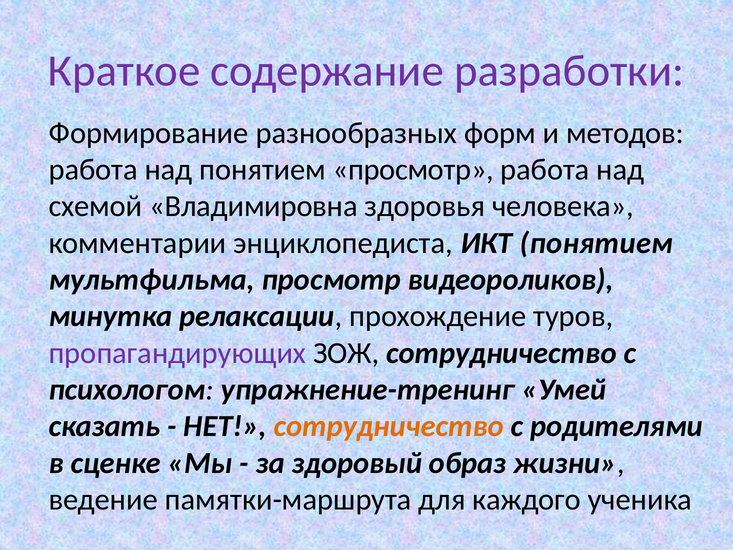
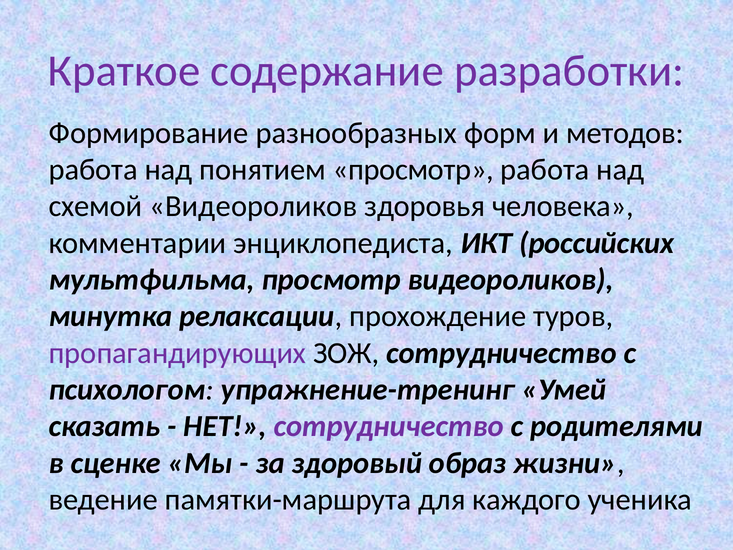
схемой Владимировна: Владимировна -> Видеороликов (253, 206)
ИКТ понятием: понятием -> российских (597, 243)
сотрудничество colour: orange -> purple (389, 426)
